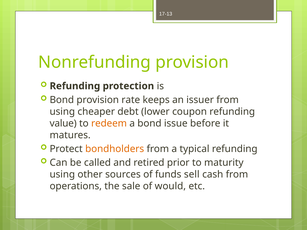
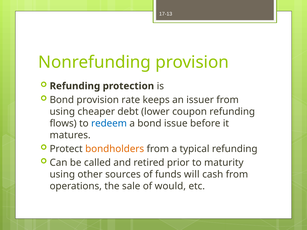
value: value -> flows (63, 123)
redeem colour: orange -> blue (109, 123)
sell: sell -> will (192, 175)
